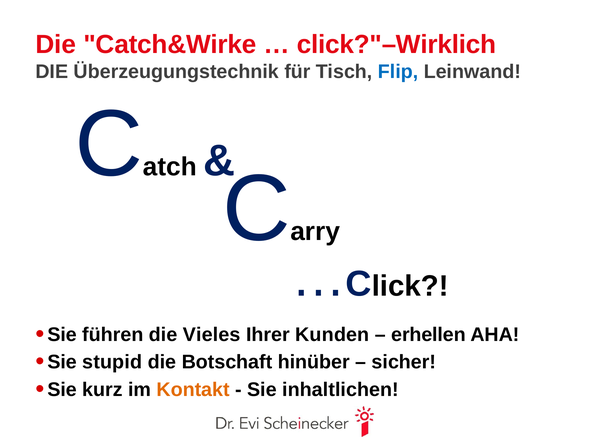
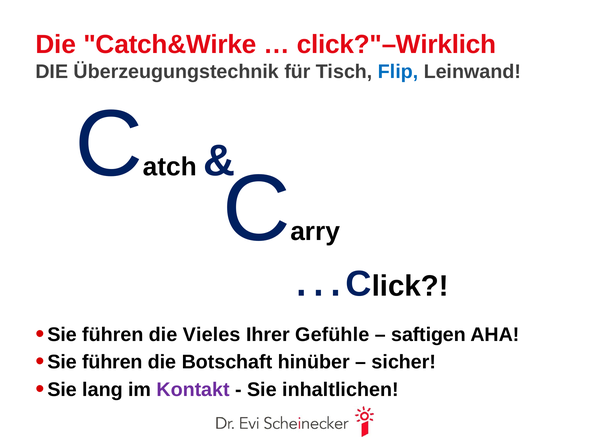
Kunden: Kunden -> Gefühle (332, 334)
erhellen: erhellen -> saftigen (429, 334)
stupid: stupid -> führen (112, 362)
kurz: kurz -> lang (102, 389)
Kontakt colour: orange -> purple (193, 389)
